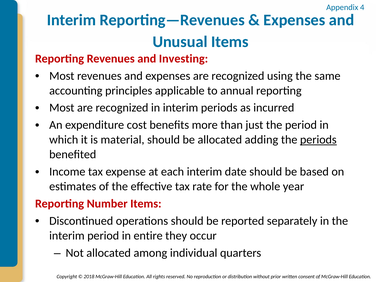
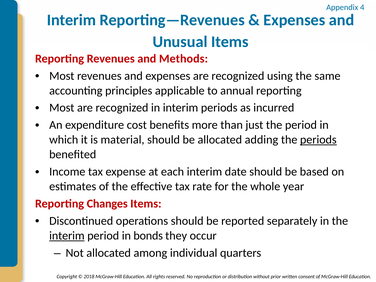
Investing: Investing -> Methods (183, 59)
Number: Number -> Changes (107, 204)
interim underline: none -> present (67, 236)
entire: entire -> bonds (148, 236)
